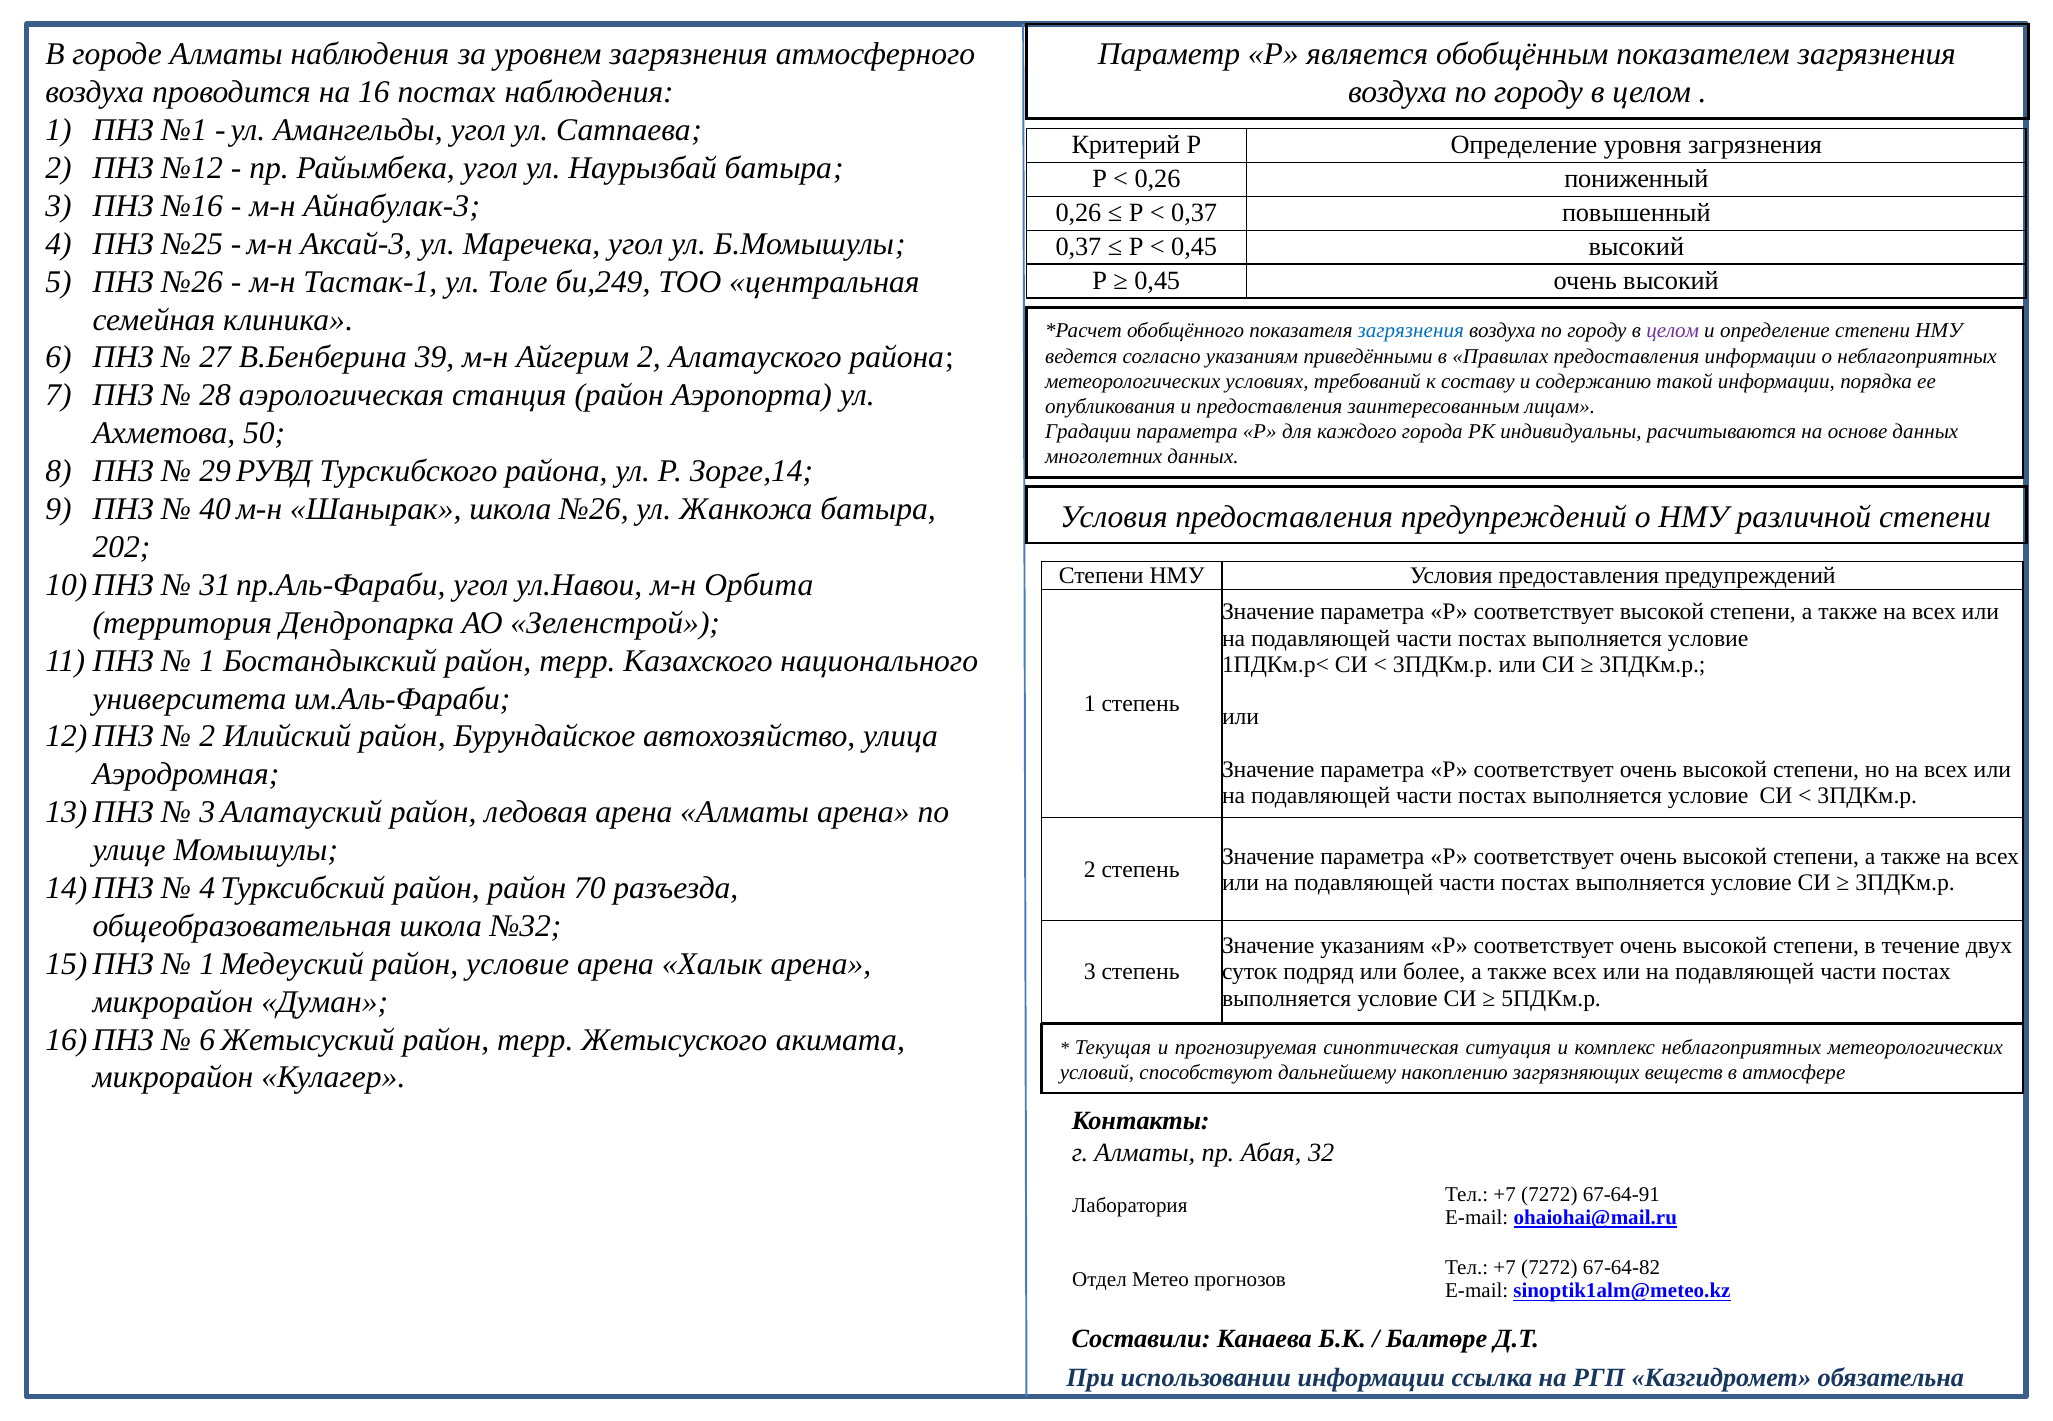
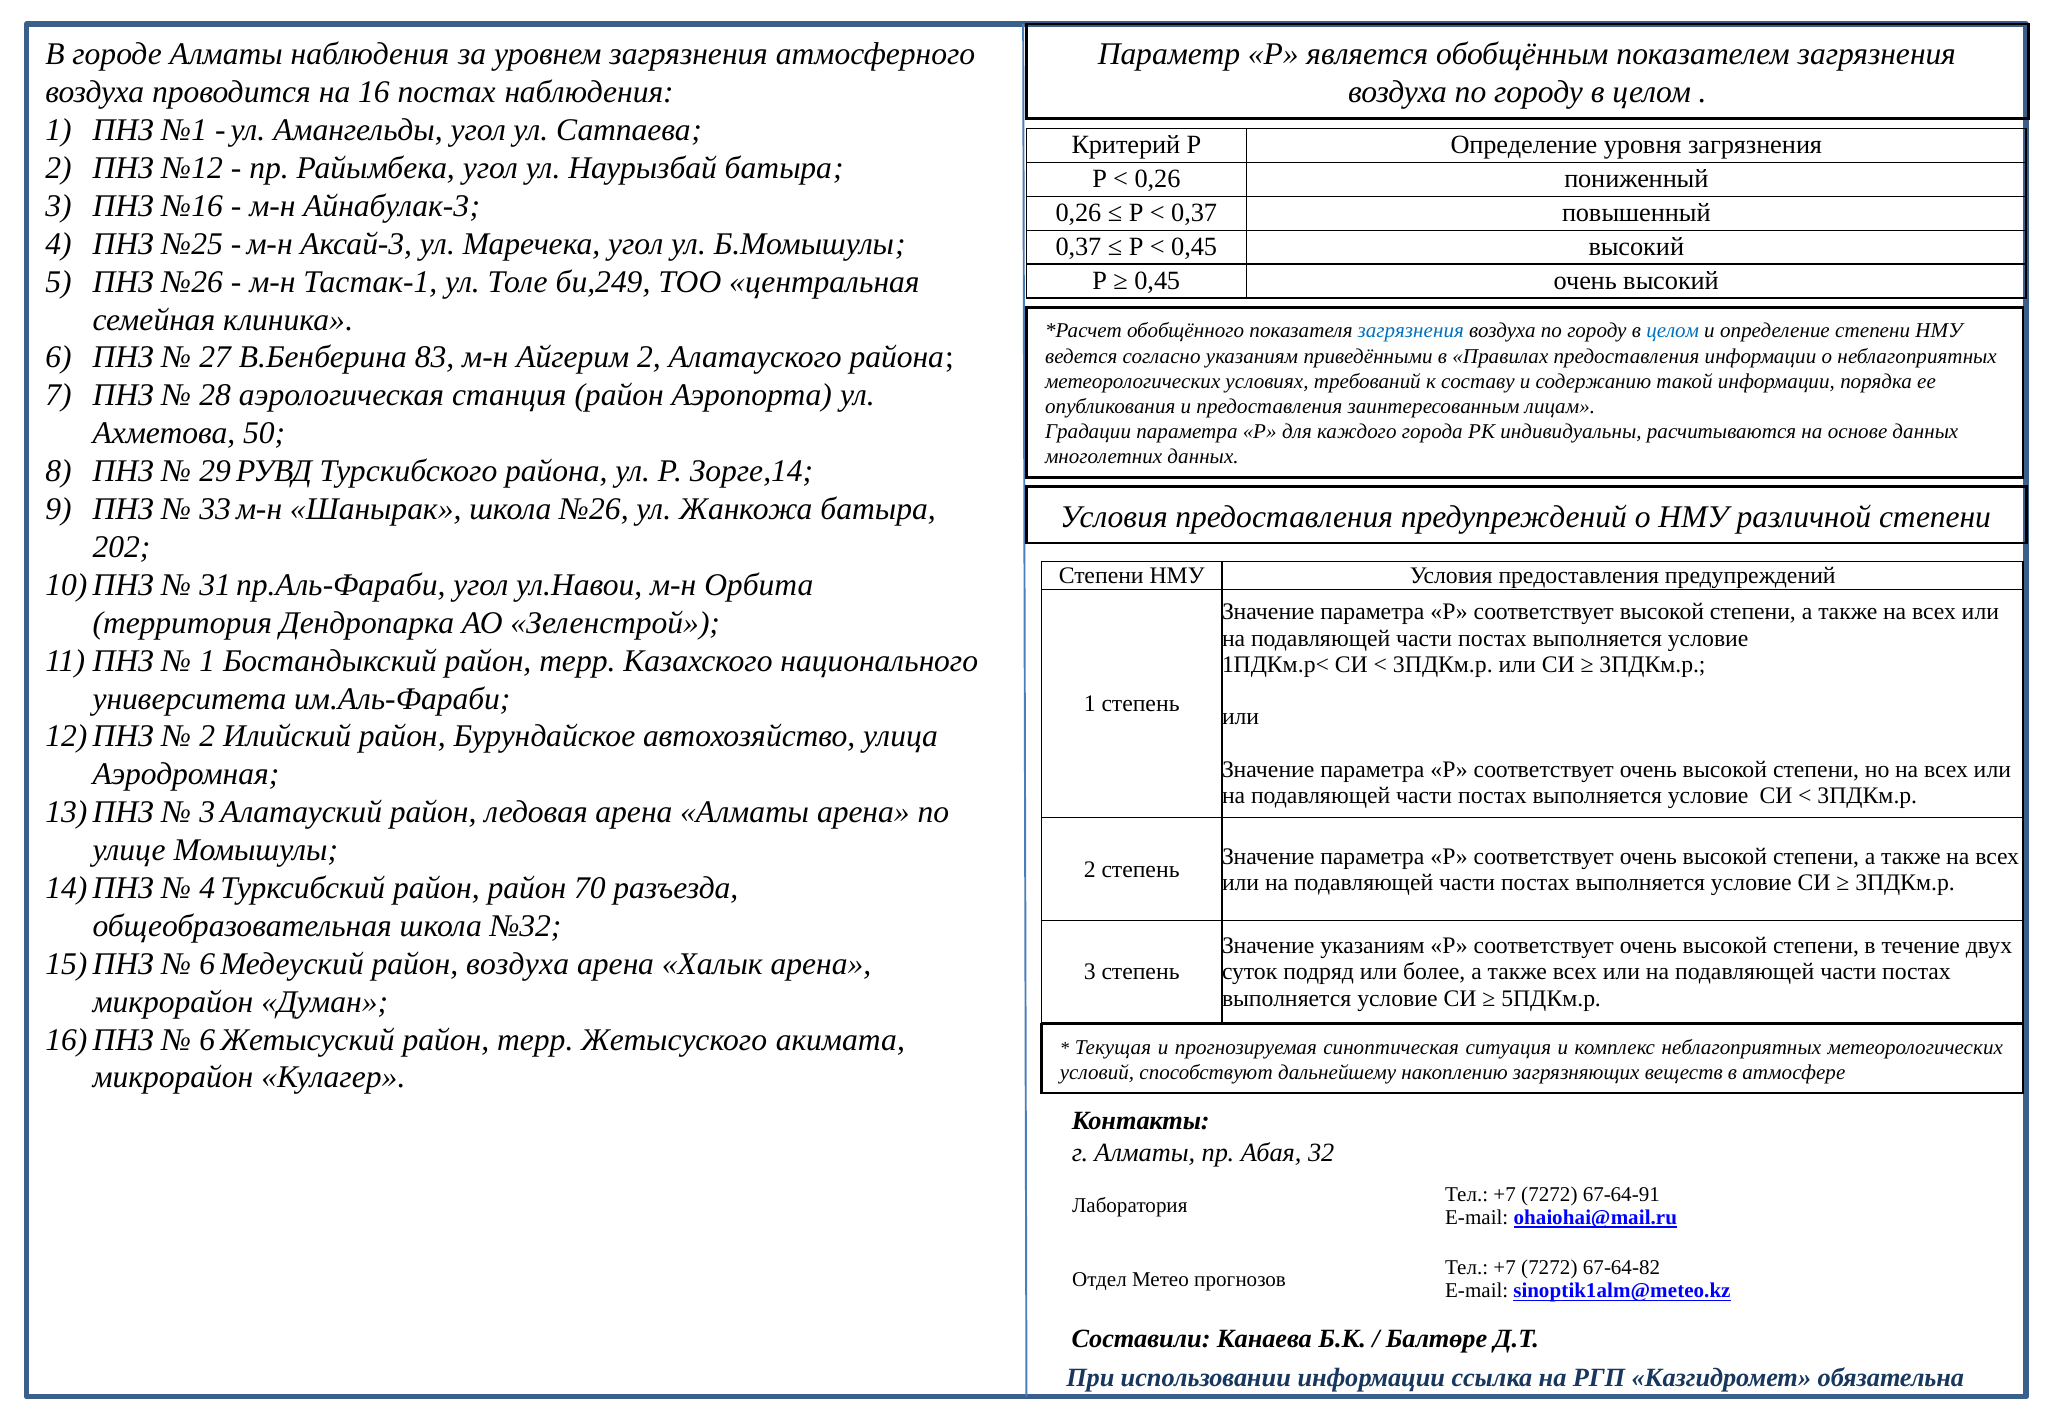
целом colour: purple -> blue (1673, 331)
39: 39 -> 83 (435, 358)
40: 40 -> 33 (215, 509)
1: 1 -> 6 (207, 964)
район условие: условие -> воздуха (518, 964)
